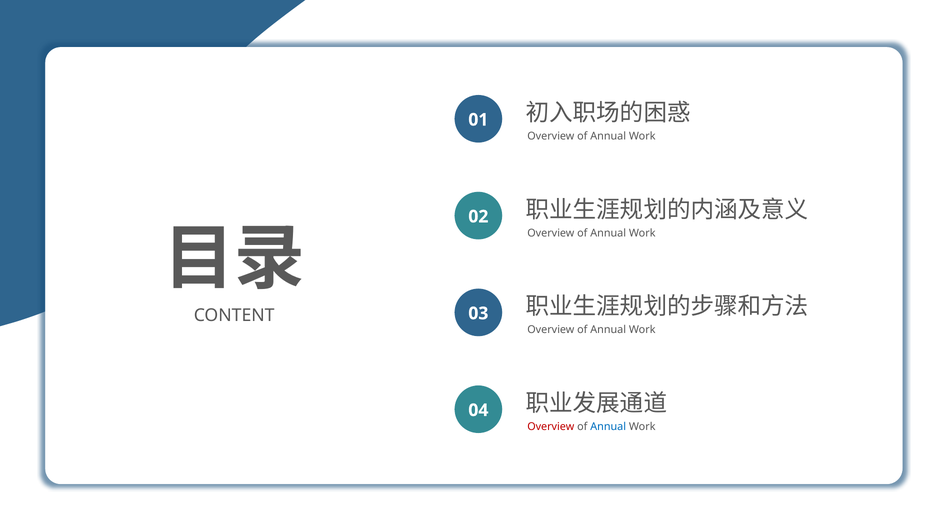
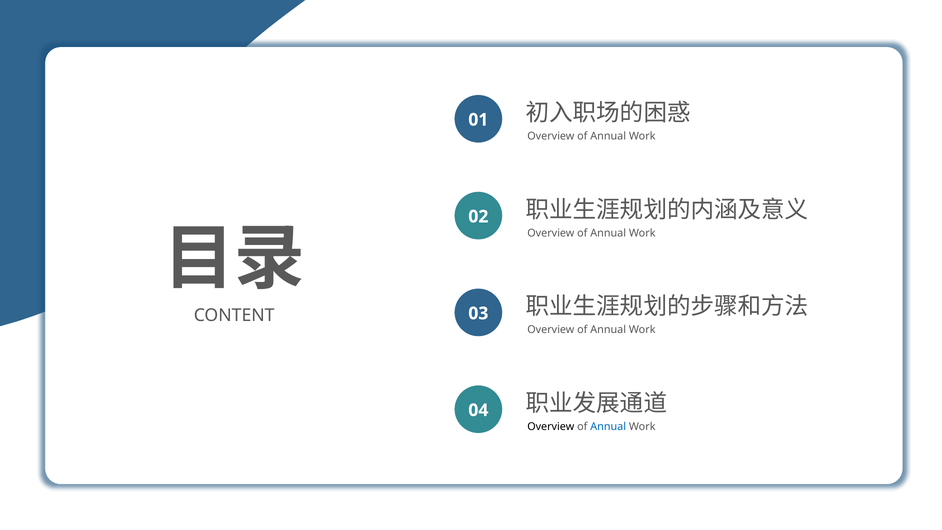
Overview colour: red -> black (551, 427)
